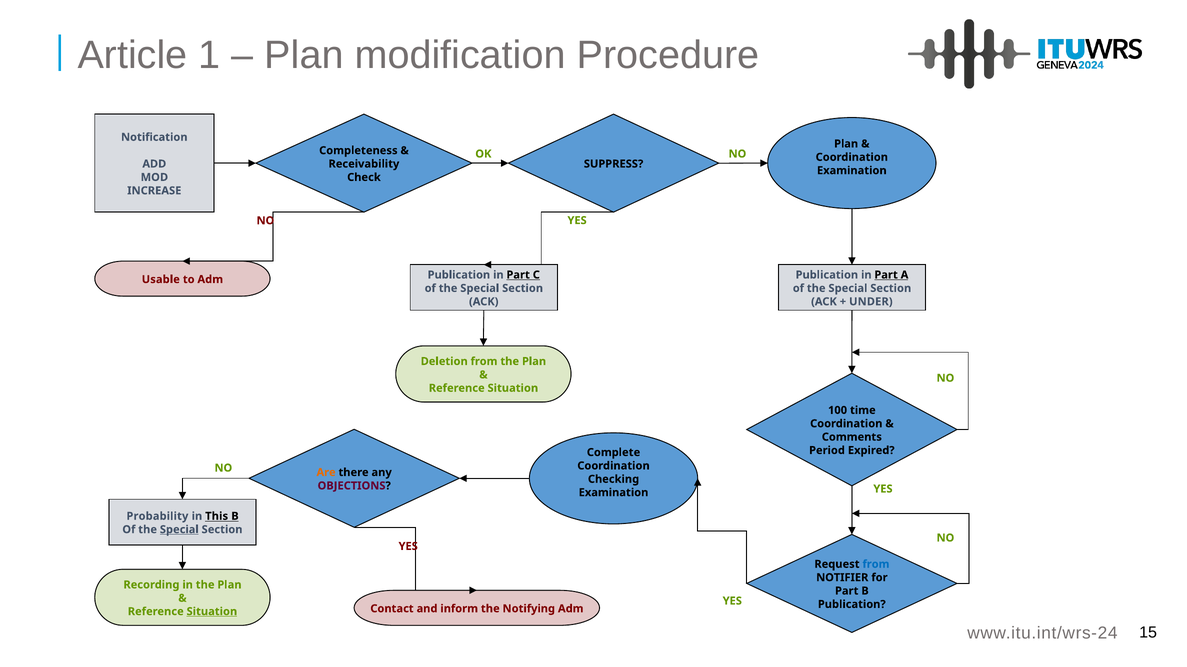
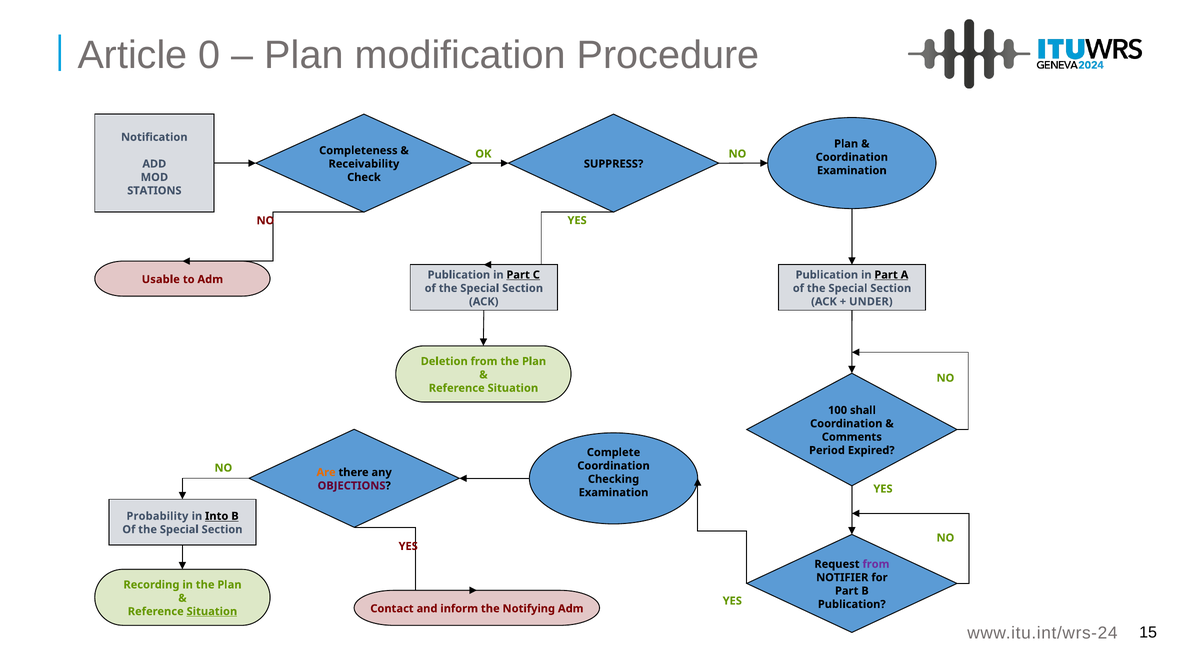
1: 1 -> 0 (209, 55)
INCREASE: INCREASE -> STATIONS (154, 191)
time: time -> shall (863, 411)
This: This -> Into (217, 517)
Special underline: present -> none (179, 530)
from colour: blue -> purple (876, 565)
